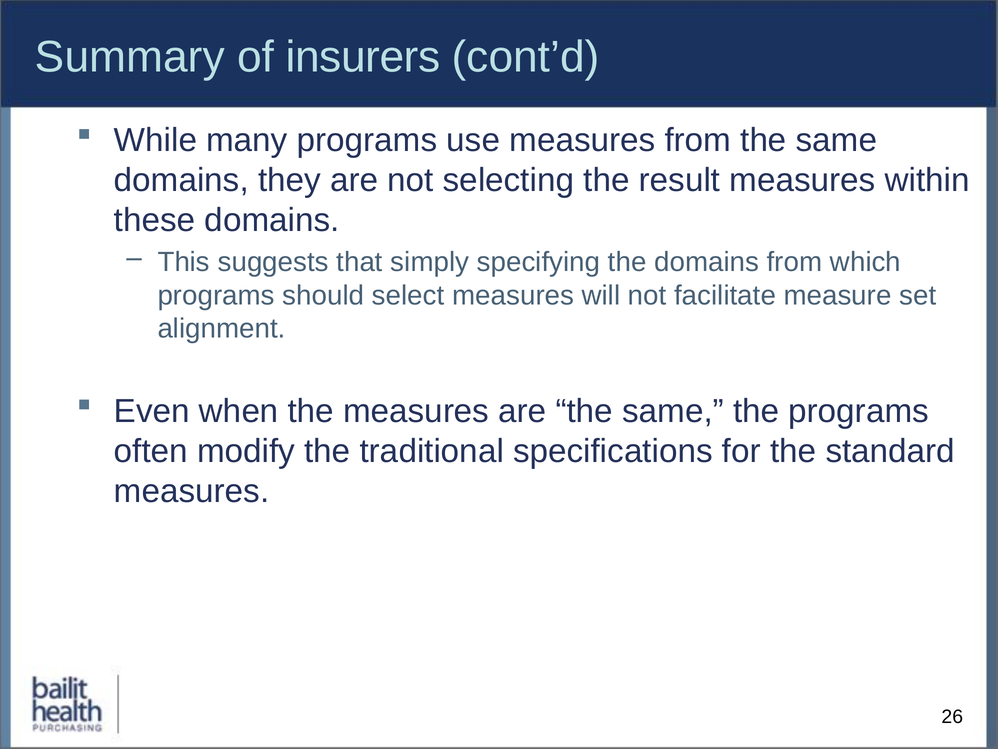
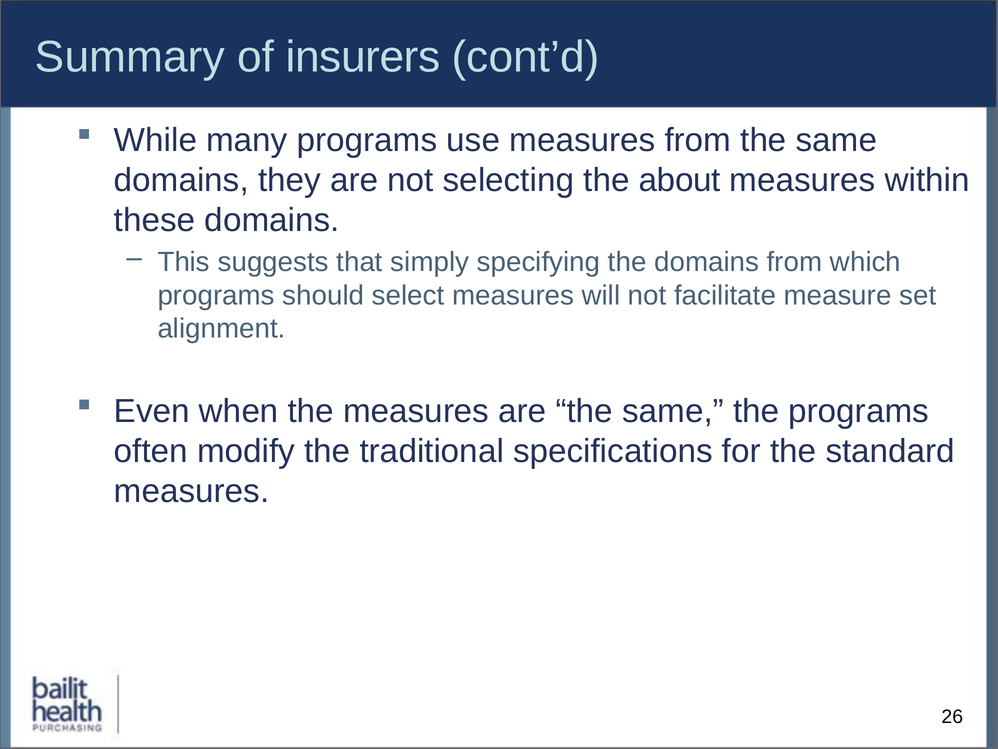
result: result -> about (680, 180)
